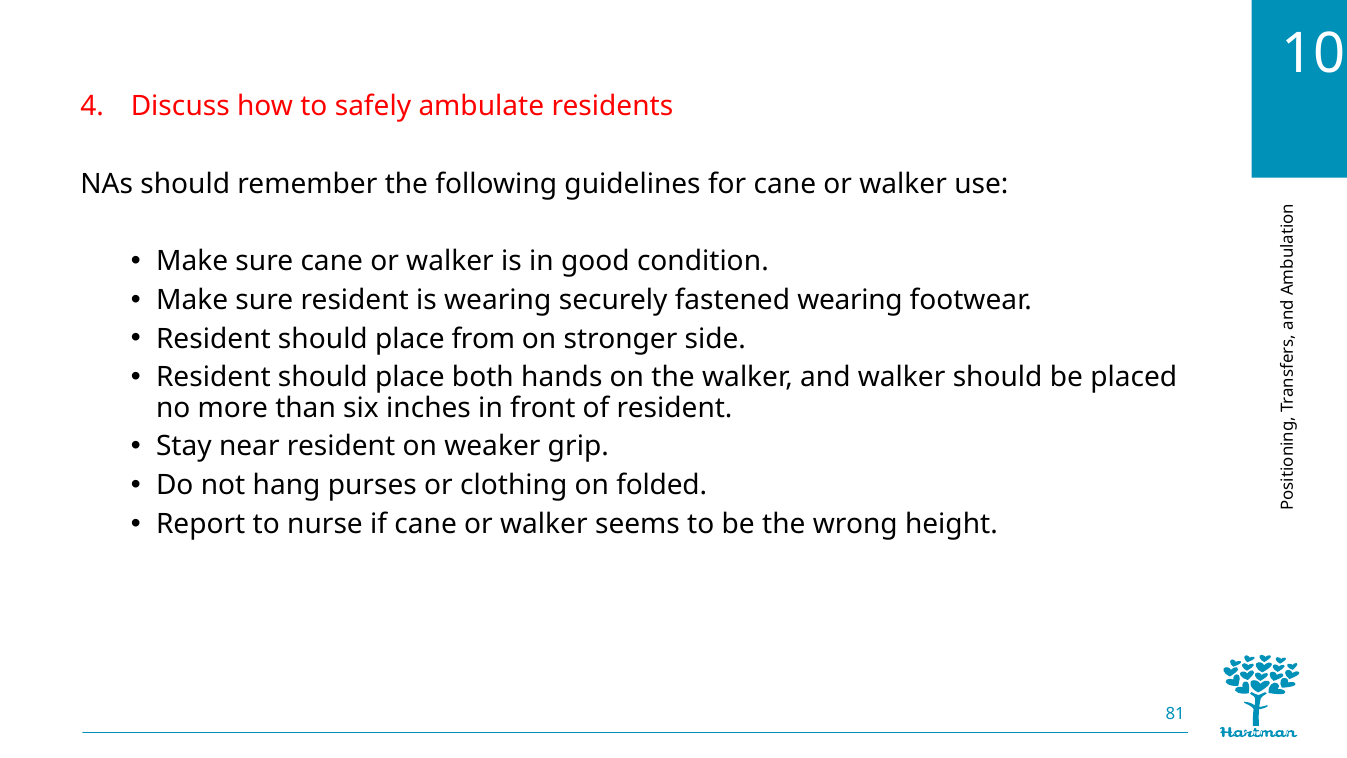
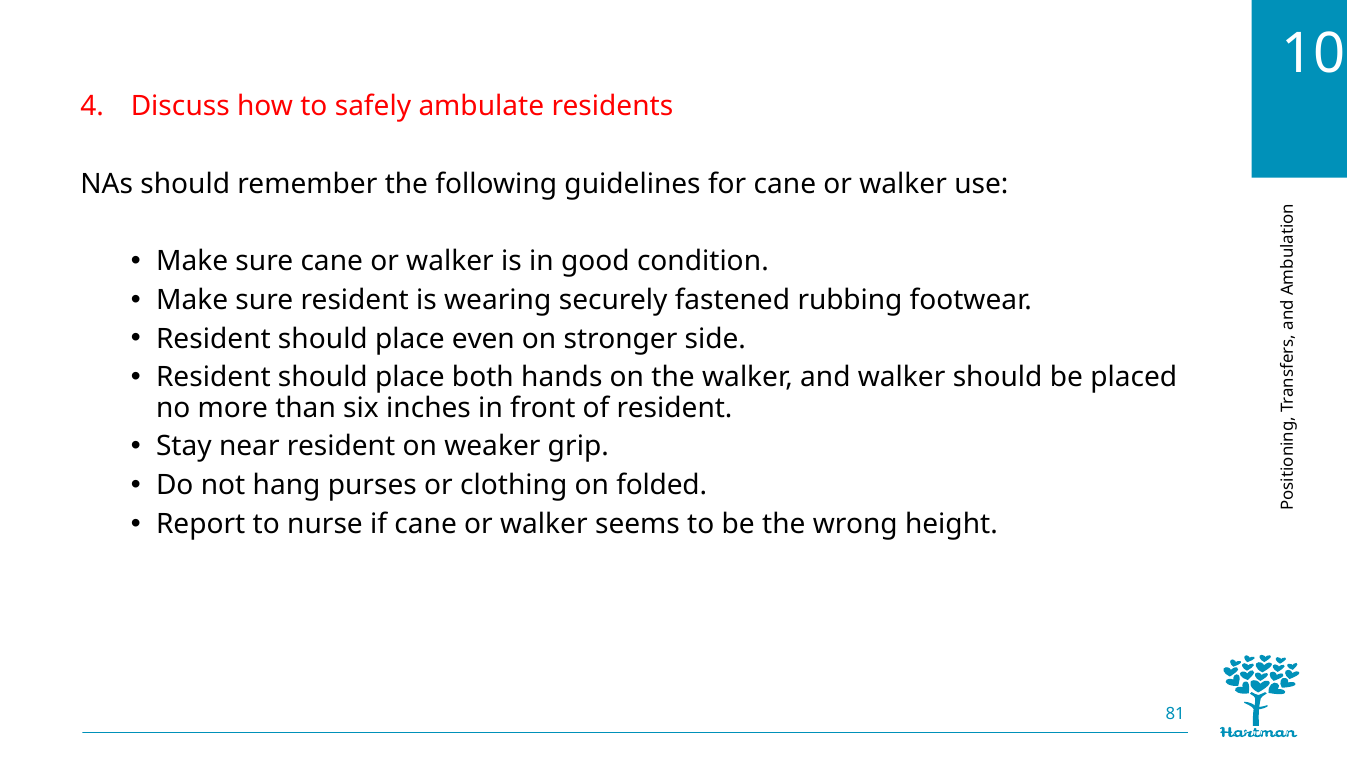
fastened wearing: wearing -> rubbing (850, 300)
from: from -> even (483, 339)
